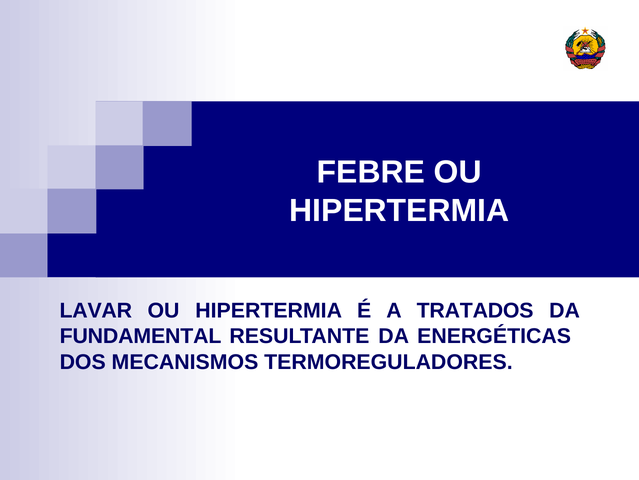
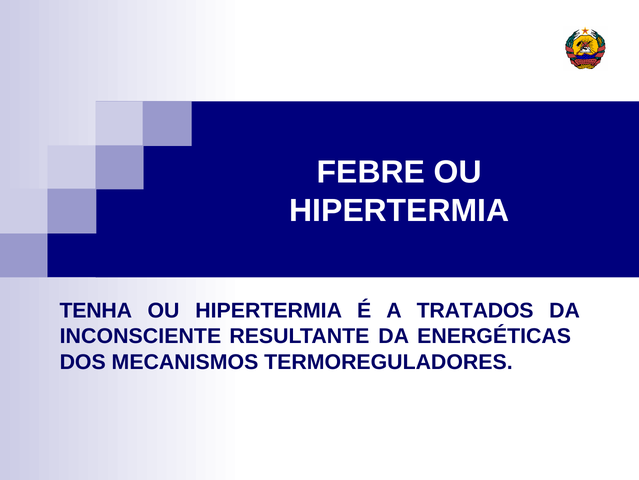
LAVAR: LAVAR -> TENHA (96, 310)
FUNDAMENTAL: FUNDAMENTAL -> INCONSCIENTE (140, 336)
